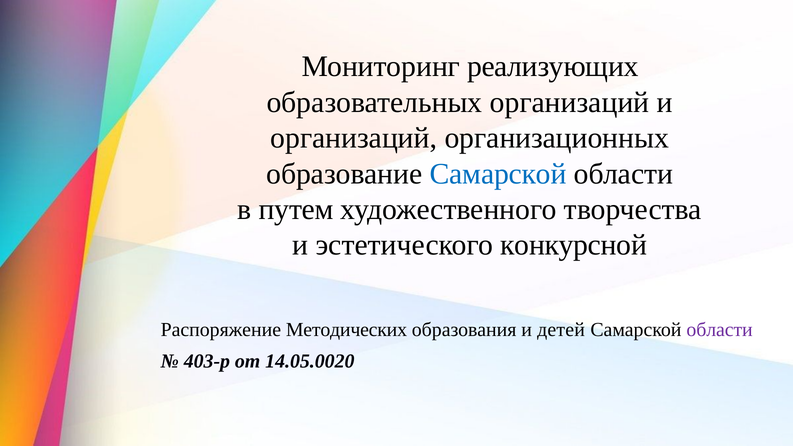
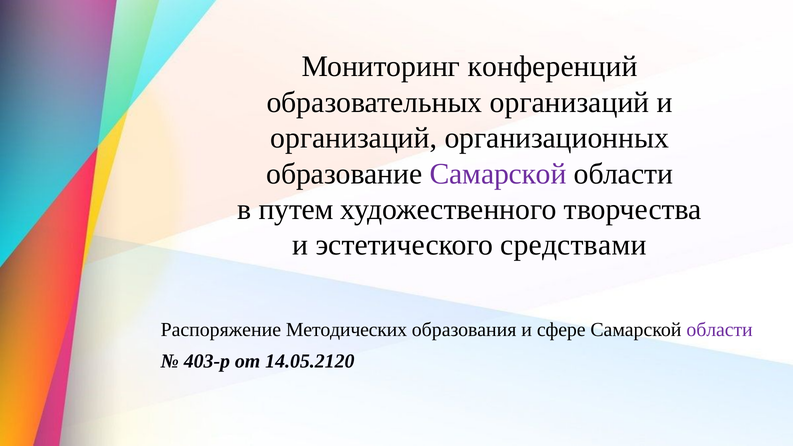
реализующих: реализующих -> конференций (553, 67)
Самарской colour: blue -> purple (498, 174)
конкурсной: конкурсной -> средствами (573, 245)
детей: детей -> сфере (561, 330)
14.05.0020: 14.05.0020 -> 14.05.2120 (310, 361)
